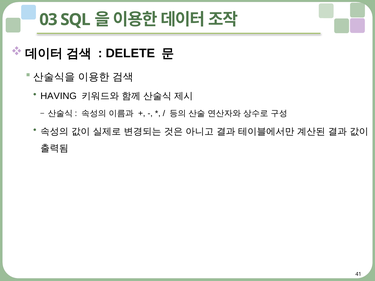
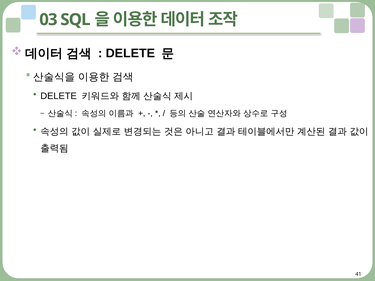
HAVING: HAVING -> DELETE (59, 96)
